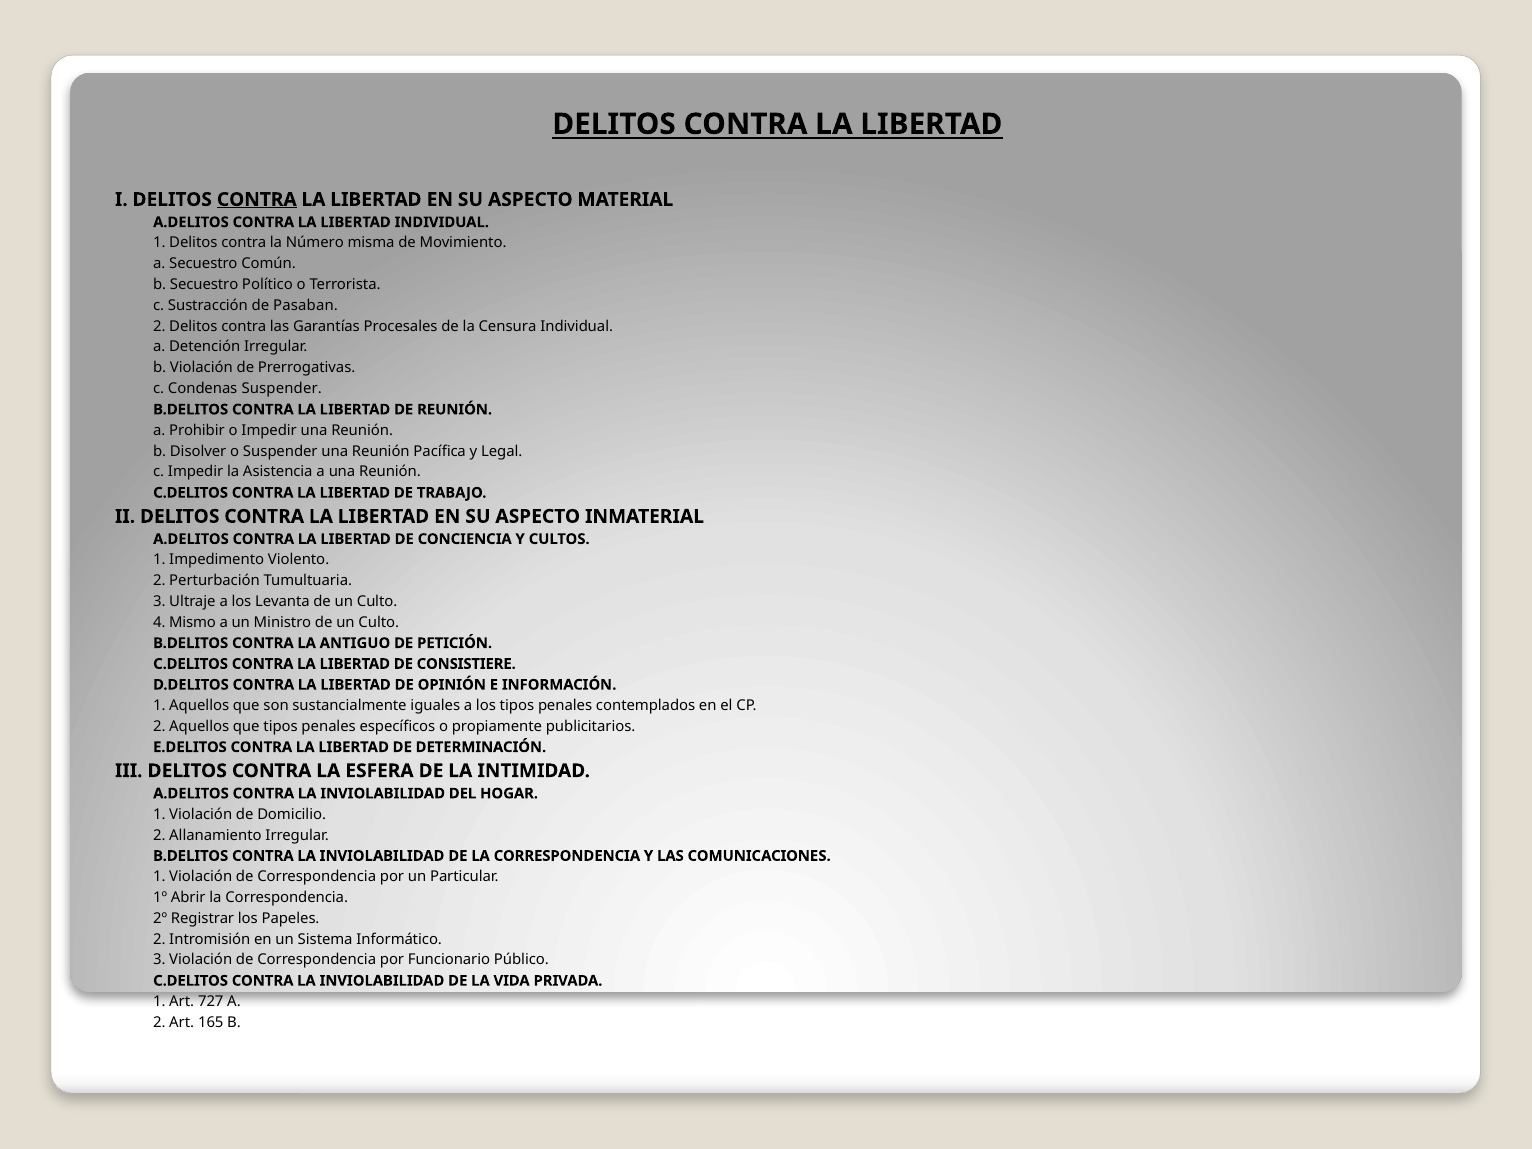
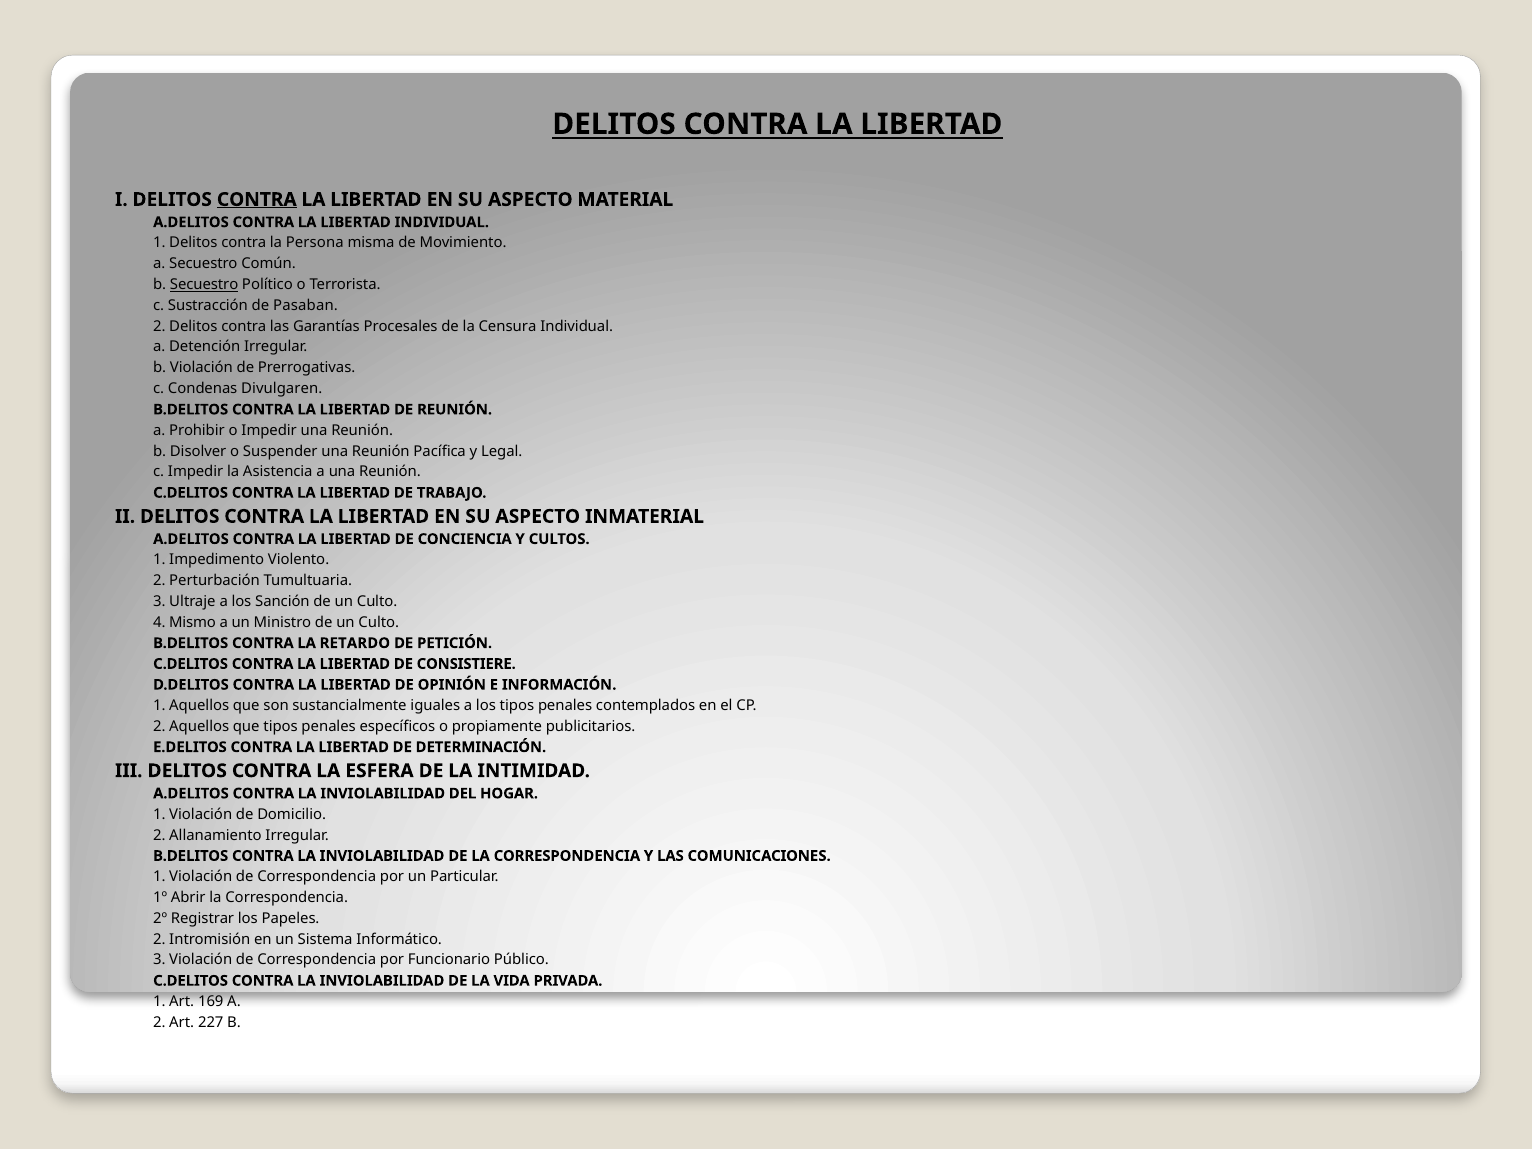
Número: Número -> Persona (315, 243)
Secuestro underline: none -> present (204, 285)
Condenas Suspender: Suspender -> Divulgaren (282, 389)
Levanta: Levanta -> Sanción (282, 601)
ANTIGUO: ANTIGUO -> RETARDO (355, 643)
727: 727 -> 169 (211, 1002)
165: 165 -> 227 (211, 1022)
